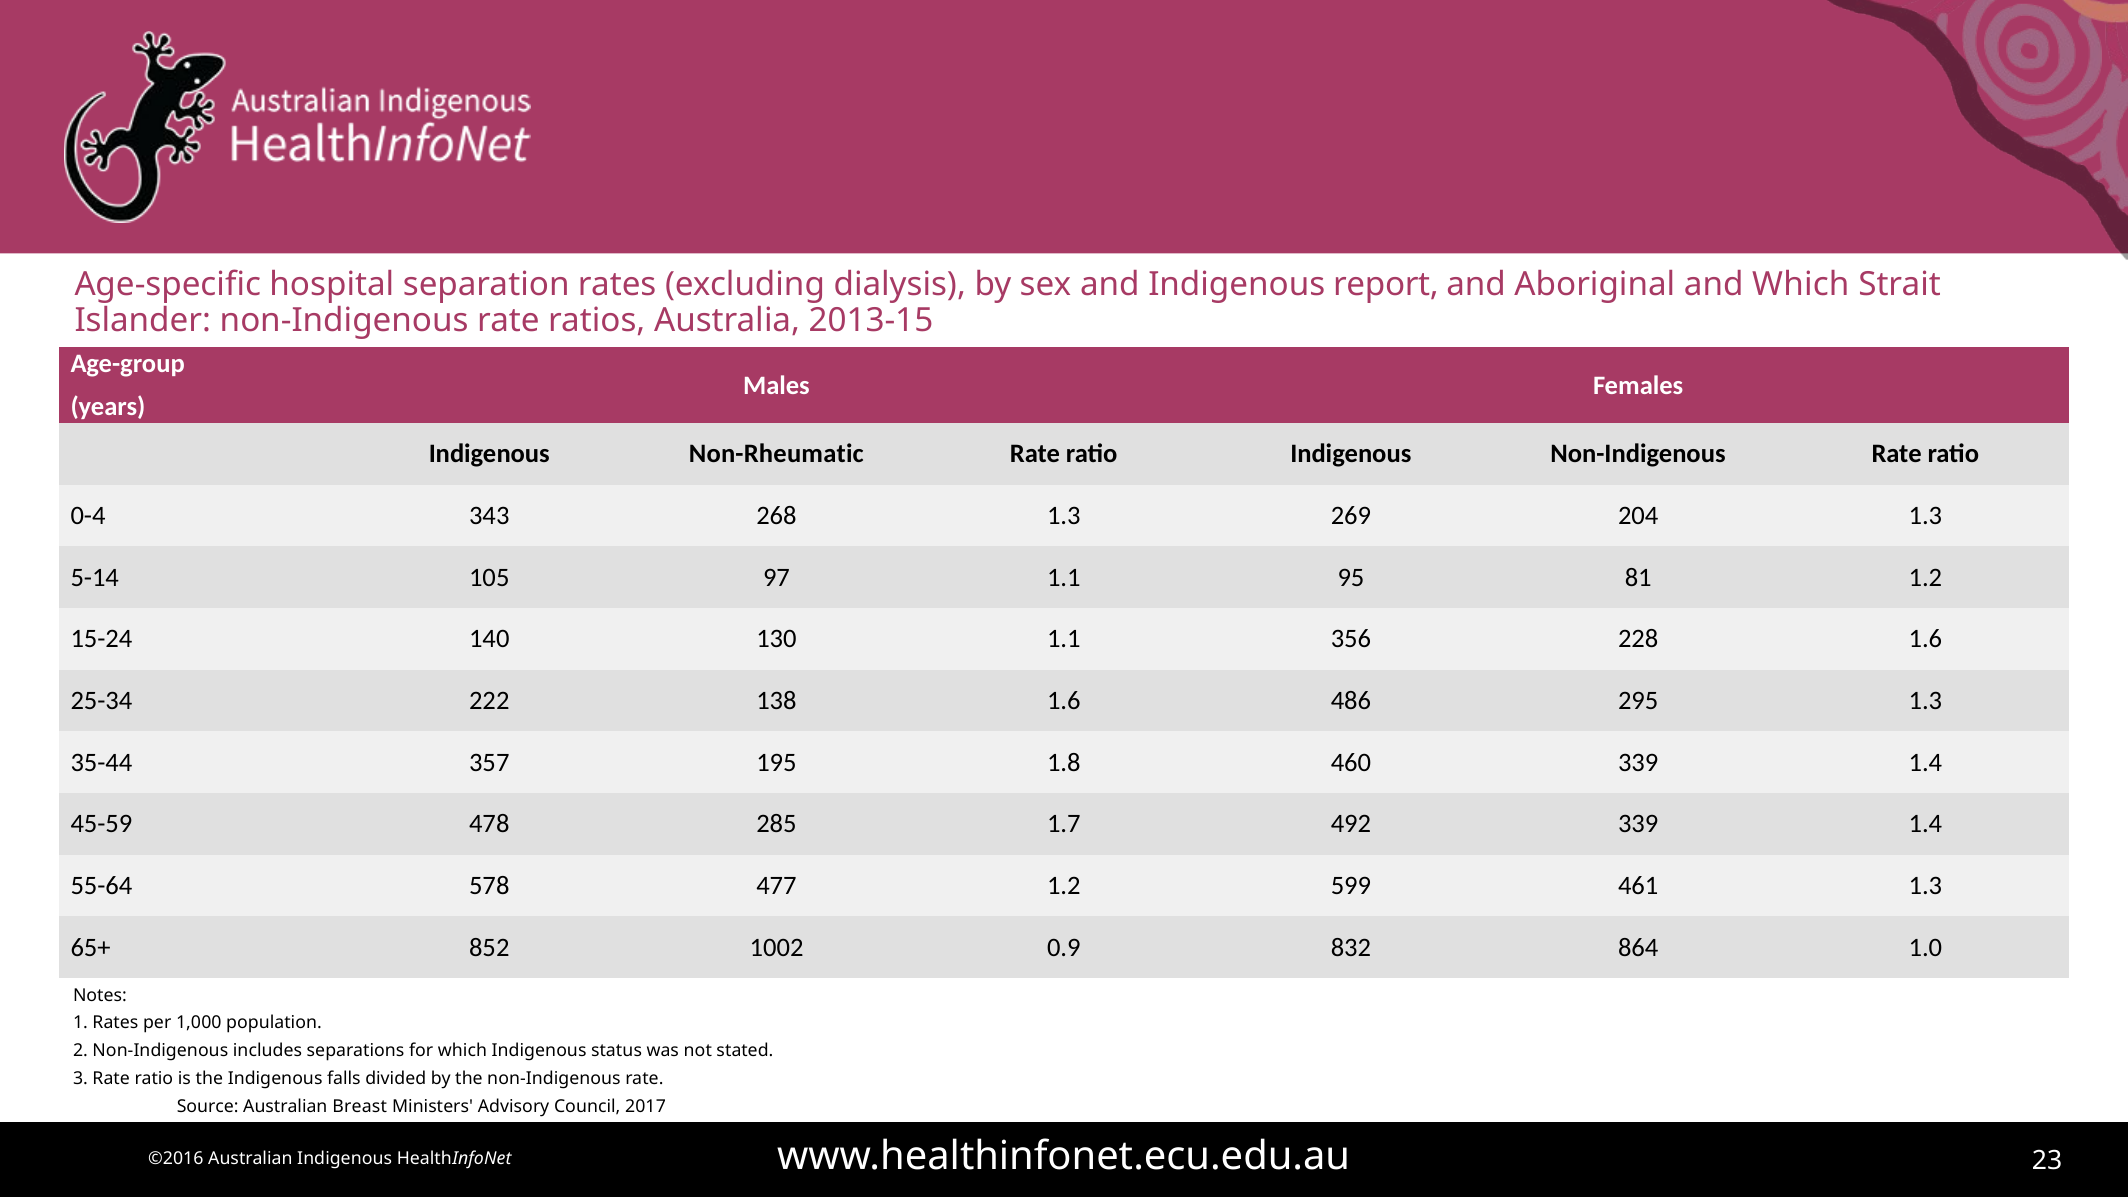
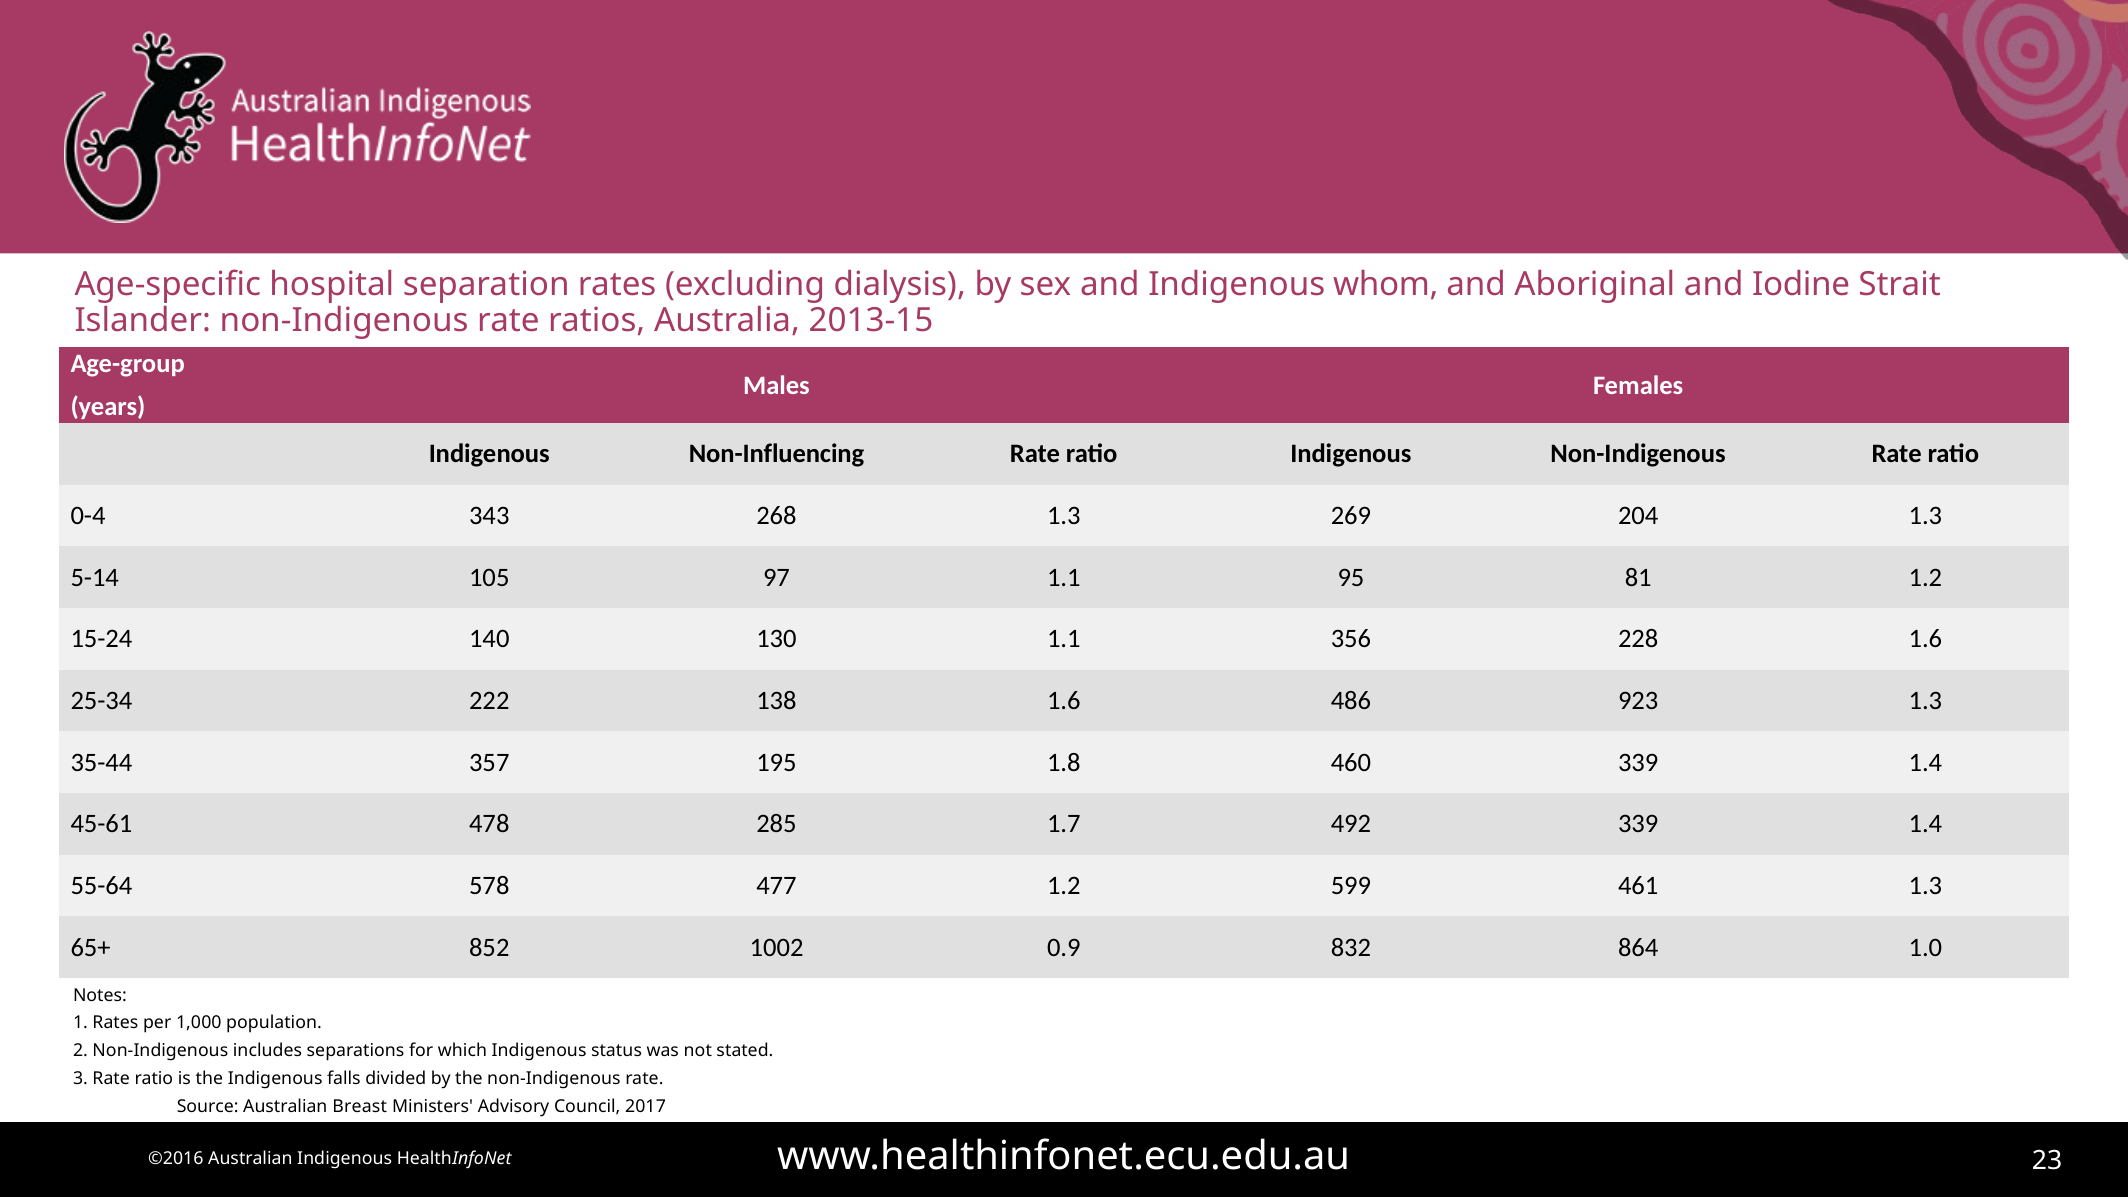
report: report -> whom (1386, 285)
and Which: Which -> Iodine (1801, 285)
Non-Rheumatic: Non-Rheumatic -> Non-Influencing (777, 454)
295: 295 -> 923 (1638, 701)
45-59: 45-59 -> 45-61 (101, 824)
